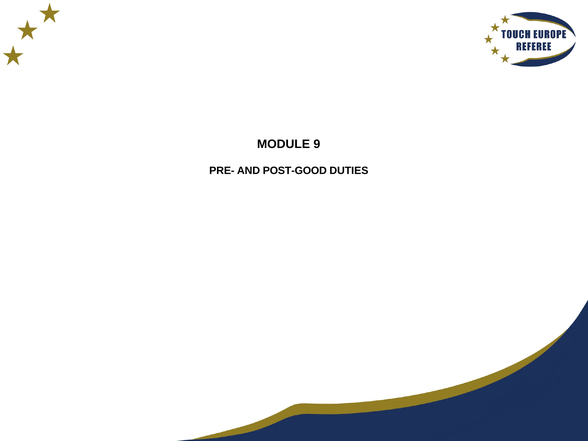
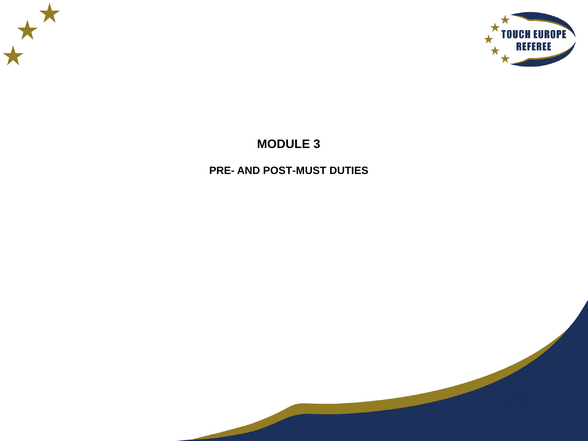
9: 9 -> 3 (317, 144)
POST-GOOD: POST-GOOD -> POST-MUST (295, 171)
